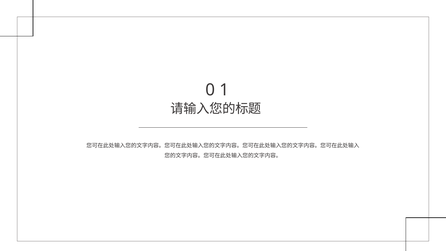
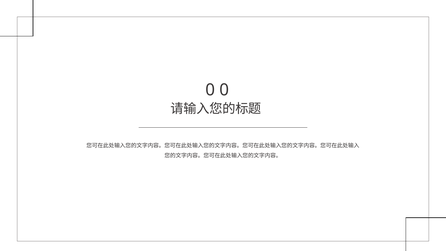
0 1: 1 -> 0 (224, 90)
